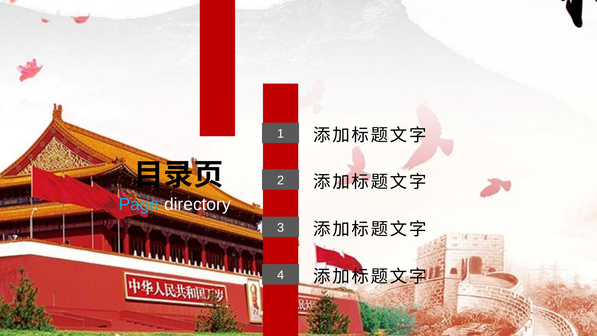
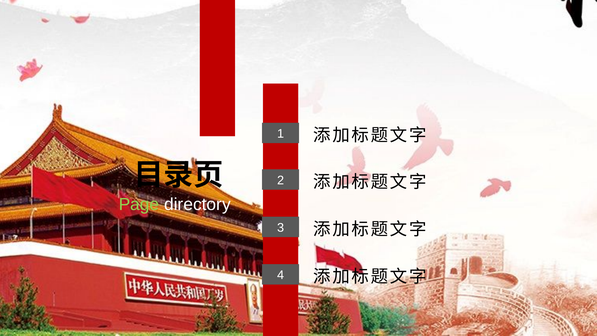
Page colour: light blue -> light green (139, 204)
